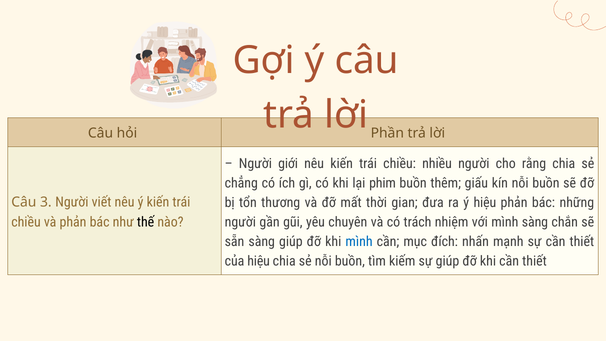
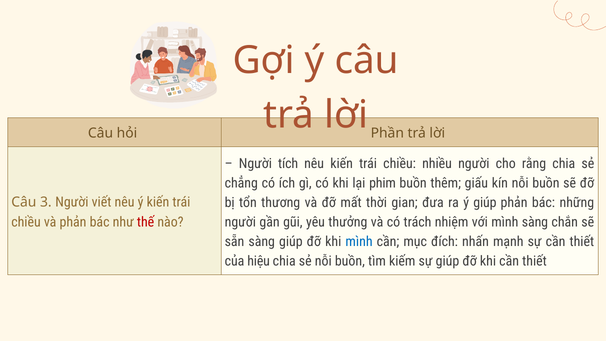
giới: giới -> tích (288, 164)
ý hiệu: hiệu -> giúp (485, 203)
thế colour: black -> red (146, 222)
chuyên: chuyên -> thưởng (348, 222)
